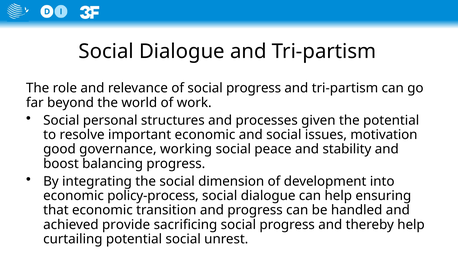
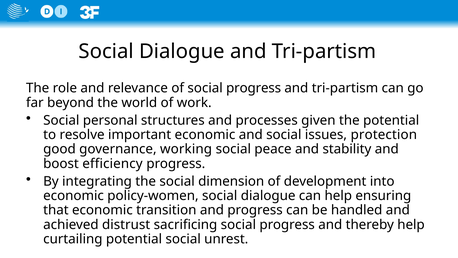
motivation: motivation -> protection (384, 135)
balancing: balancing -> efficiency (113, 163)
policy-process: policy-process -> policy-women (153, 196)
provide: provide -> distrust (126, 224)
